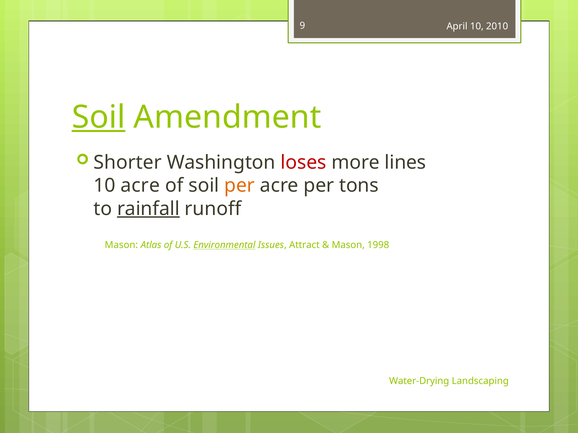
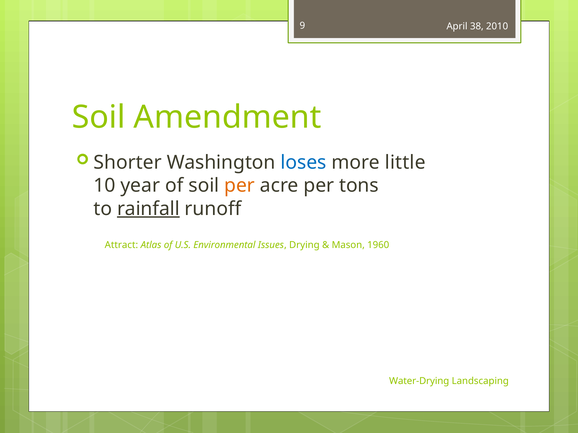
April 10: 10 -> 38 (477, 26)
Soil underline: present -> none (99, 117)
loses colour: red -> blue (303, 163)
lines: lines -> little (405, 163)
10 acre: acre -> year (140, 186)
Mason: Mason -> Attract (121, 245)
Environmental underline: present -> none (224, 245)
Attract: Attract -> Drying (304, 245)
1998: 1998 -> 1960 (378, 245)
